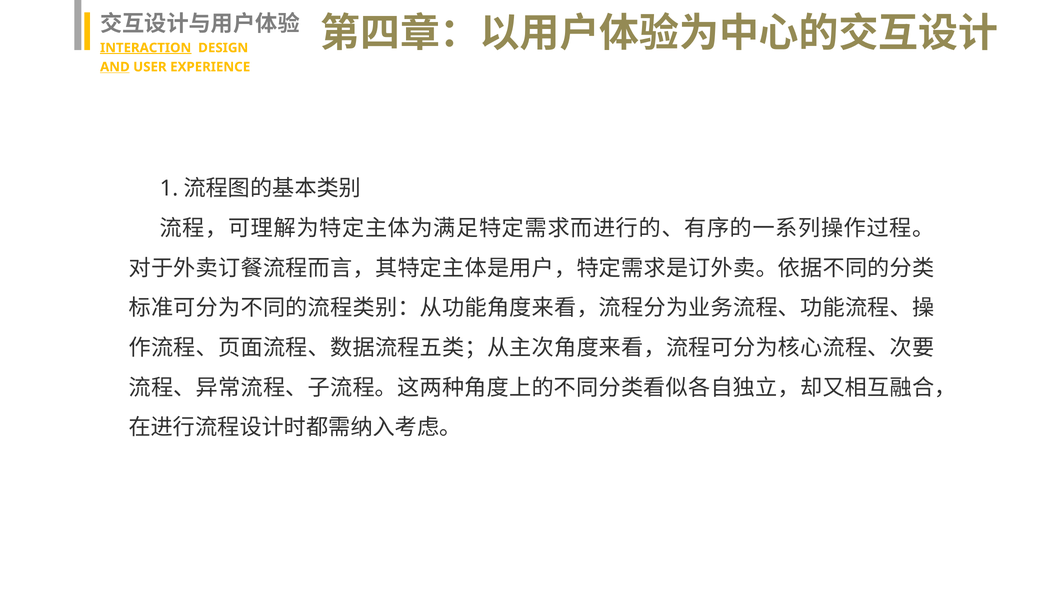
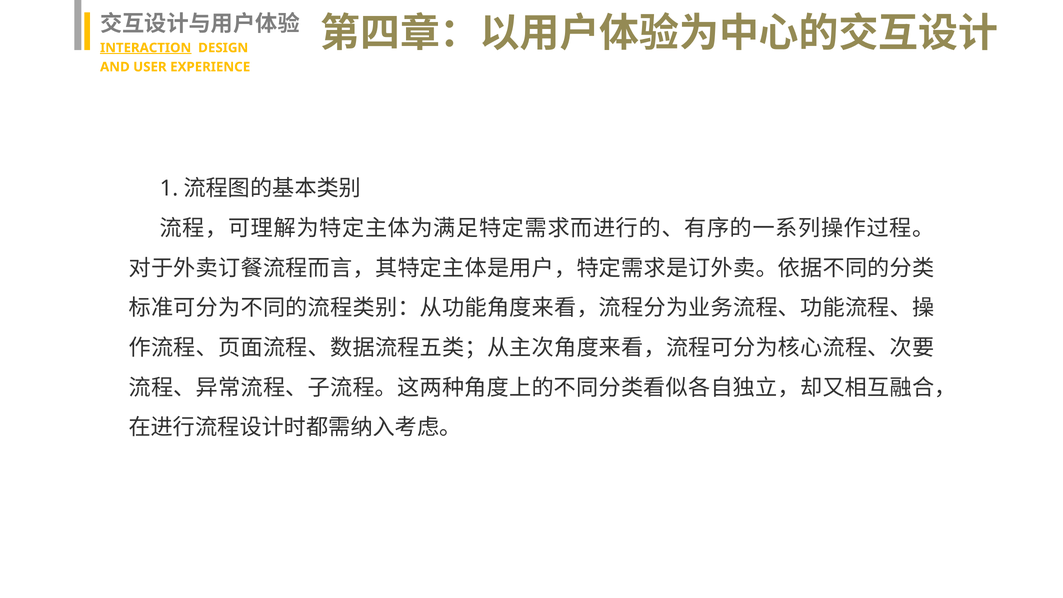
AND underline: present -> none (115, 67)
